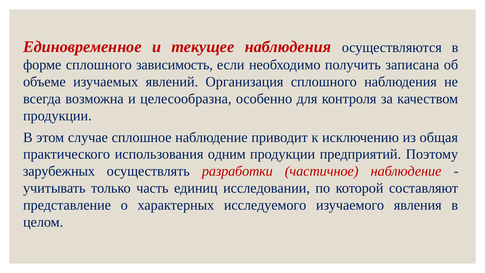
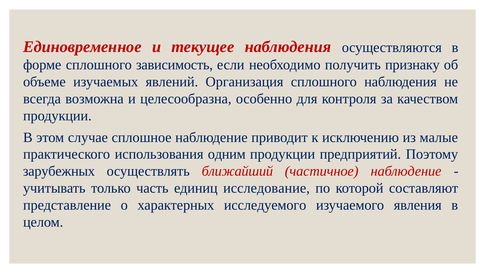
записана: записана -> признаку (412, 65)
общая: общая -> малые (439, 137)
разработки: разработки -> ближайший (237, 171)
исследовании: исследовании -> исследование (267, 188)
